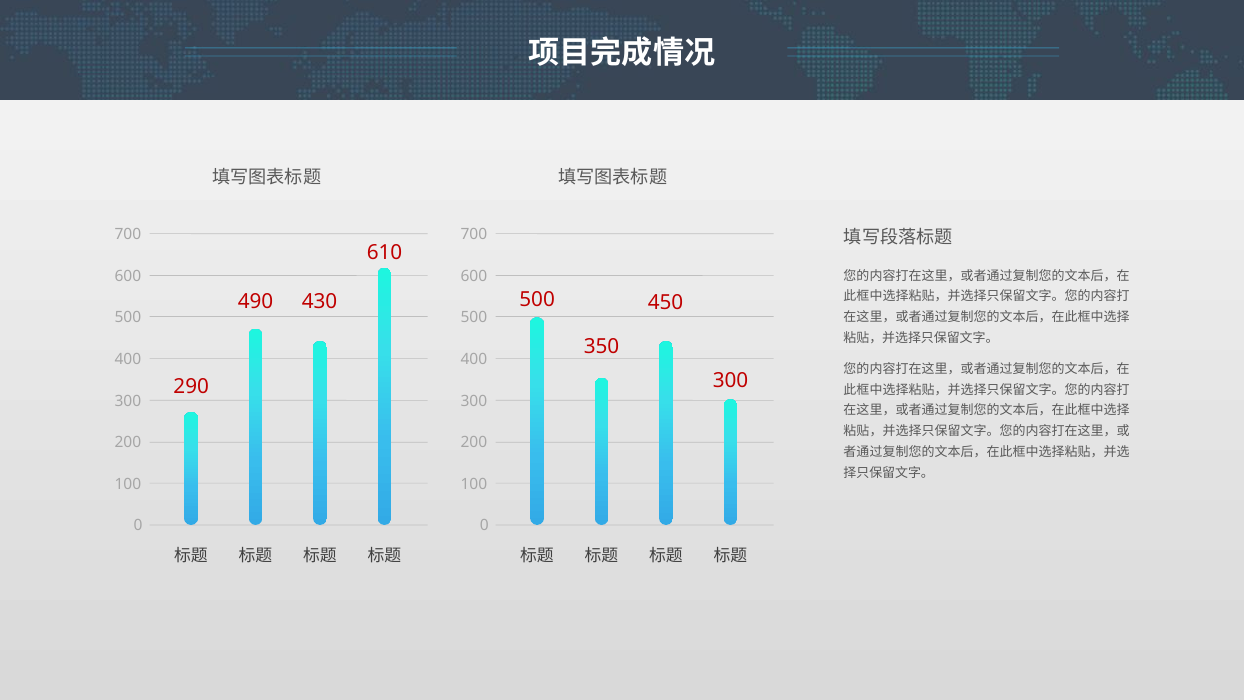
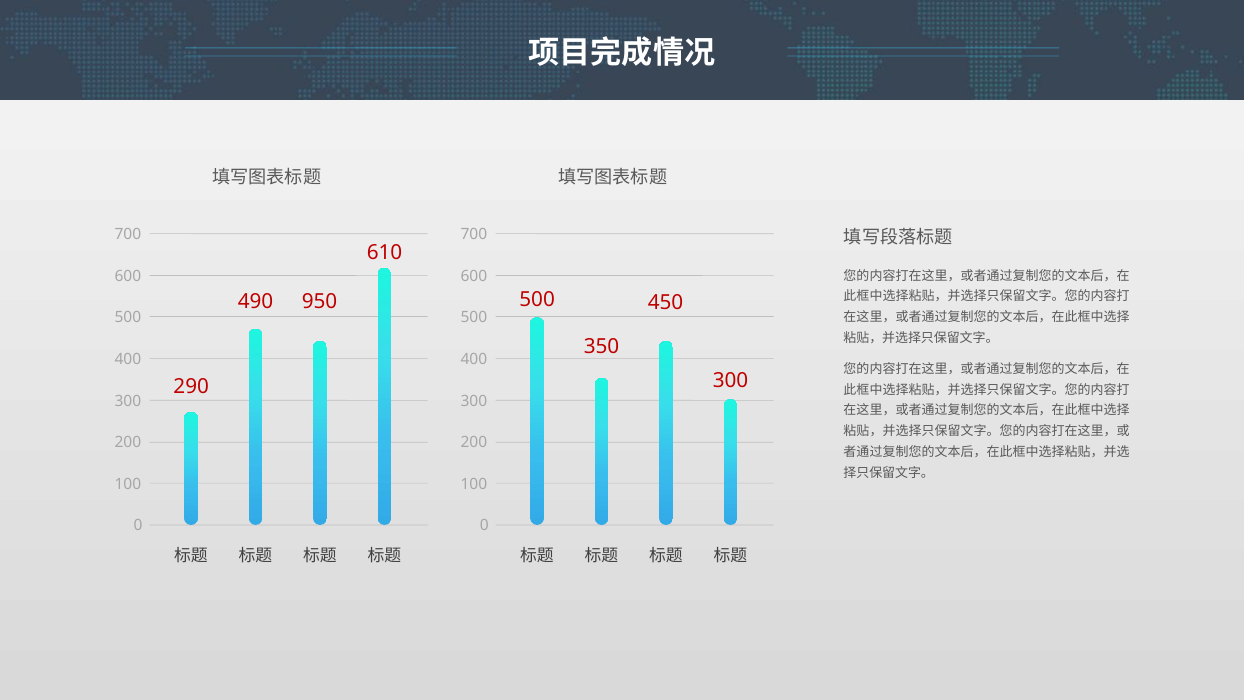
430: 430 -> 950 (319, 302)
